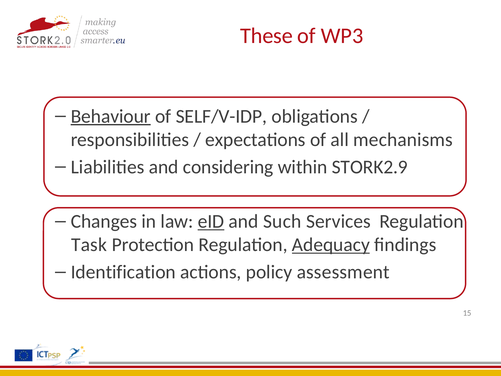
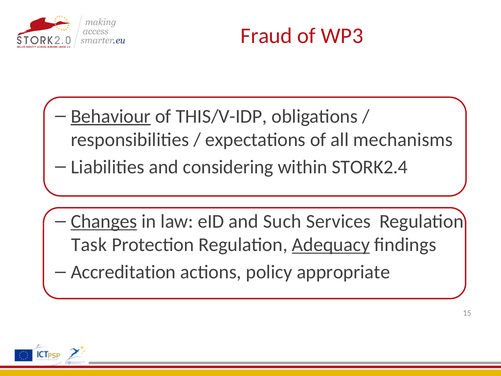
These: These -> Fraud (266, 36)
SELF/V-IDP: SELF/V-IDP -> THIS/V-IDP (221, 116)
STORK2.9: STORK2.9 -> STORK2.4 (370, 167)
Changes underline: none -> present (104, 221)
eID underline: present -> none (211, 221)
Identification: Identification -> Accreditation (123, 272)
assessment: assessment -> appropriate (343, 272)
